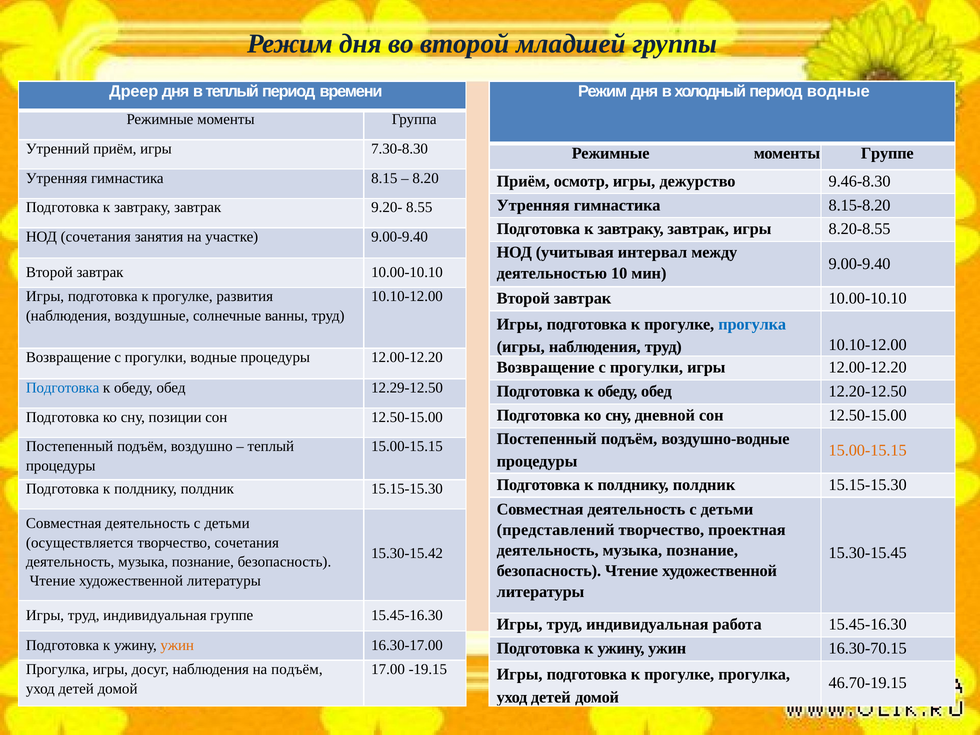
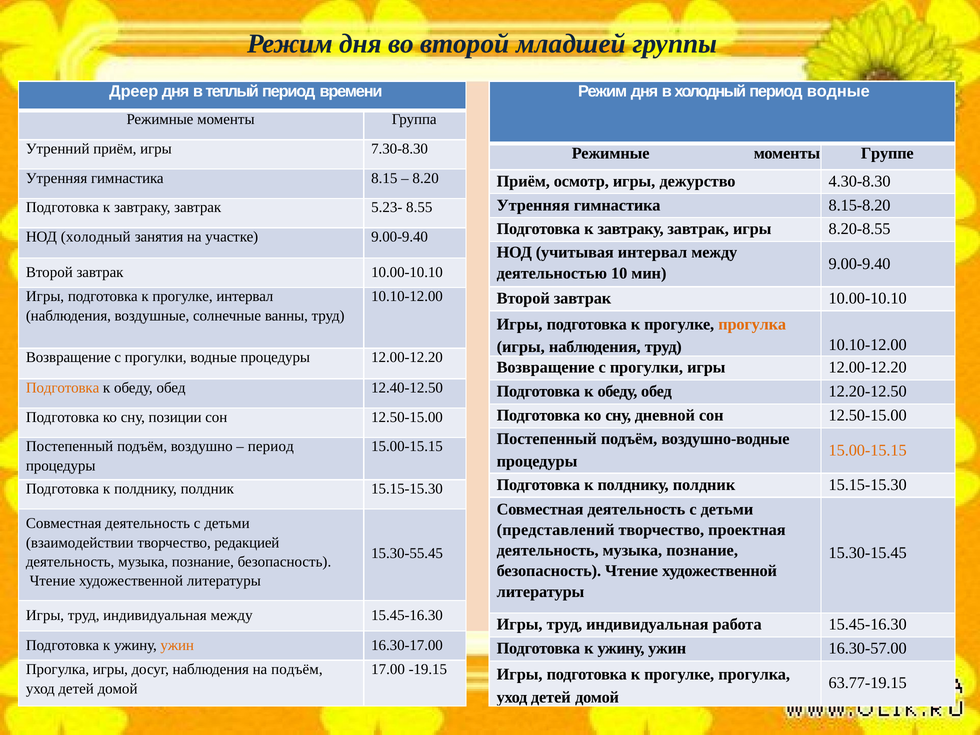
9.46-8.30: 9.46-8.30 -> 4.30-8.30 (860, 181)
9.20-: 9.20- -> 5.23- (387, 207)
НОД сочетания: сочетания -> холодный (96, 237)
прогулке развития: развития -> интервал (245, 296)
прогулка colour: blue -> orange (752, 324)
Подготовка colour: blue -> orange (63, 388)
12.29-12.50: 12.29-12.50 -> 12.40-12.50 (407, 388)
теплый: теплый -> период (271, 446)
осуществляется: осуществляется -> взаимодействии (80, 543)
творчество сочетания: сочетания -> редакцией (247, 543)
15.30-15.42: 15.30-15.42 -> 15.30-55.45 (407, 553)
индивидуальная группе: группе -> между (232, 615)
16.30-70.15: 16.30-70.15 -> 16.30-57.00 (868, 648)
46.70-19.15: 46.70-19.15 -> 63.77-19.15 (868, 683)
